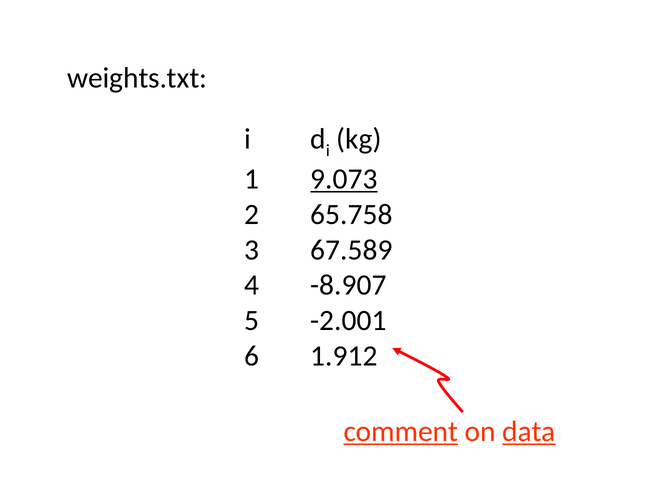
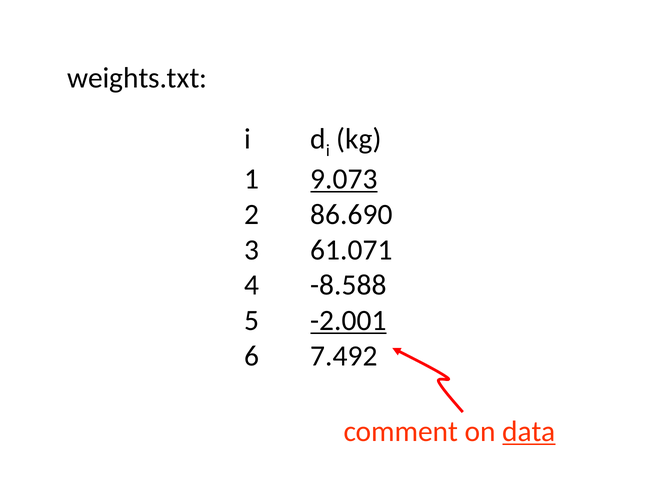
65.758: 65.758 -> 86.690 (351, 215)
67.589: 67.589 -> 61.071 (351, 250)
-8.907: -8.907 -> -8.588 (348, 285)
-2.001 underline: none -> present (348, 321)
1.912: 1.912 -> 7.492 (344, 356)
comment underline: present -> none (401, 432)
